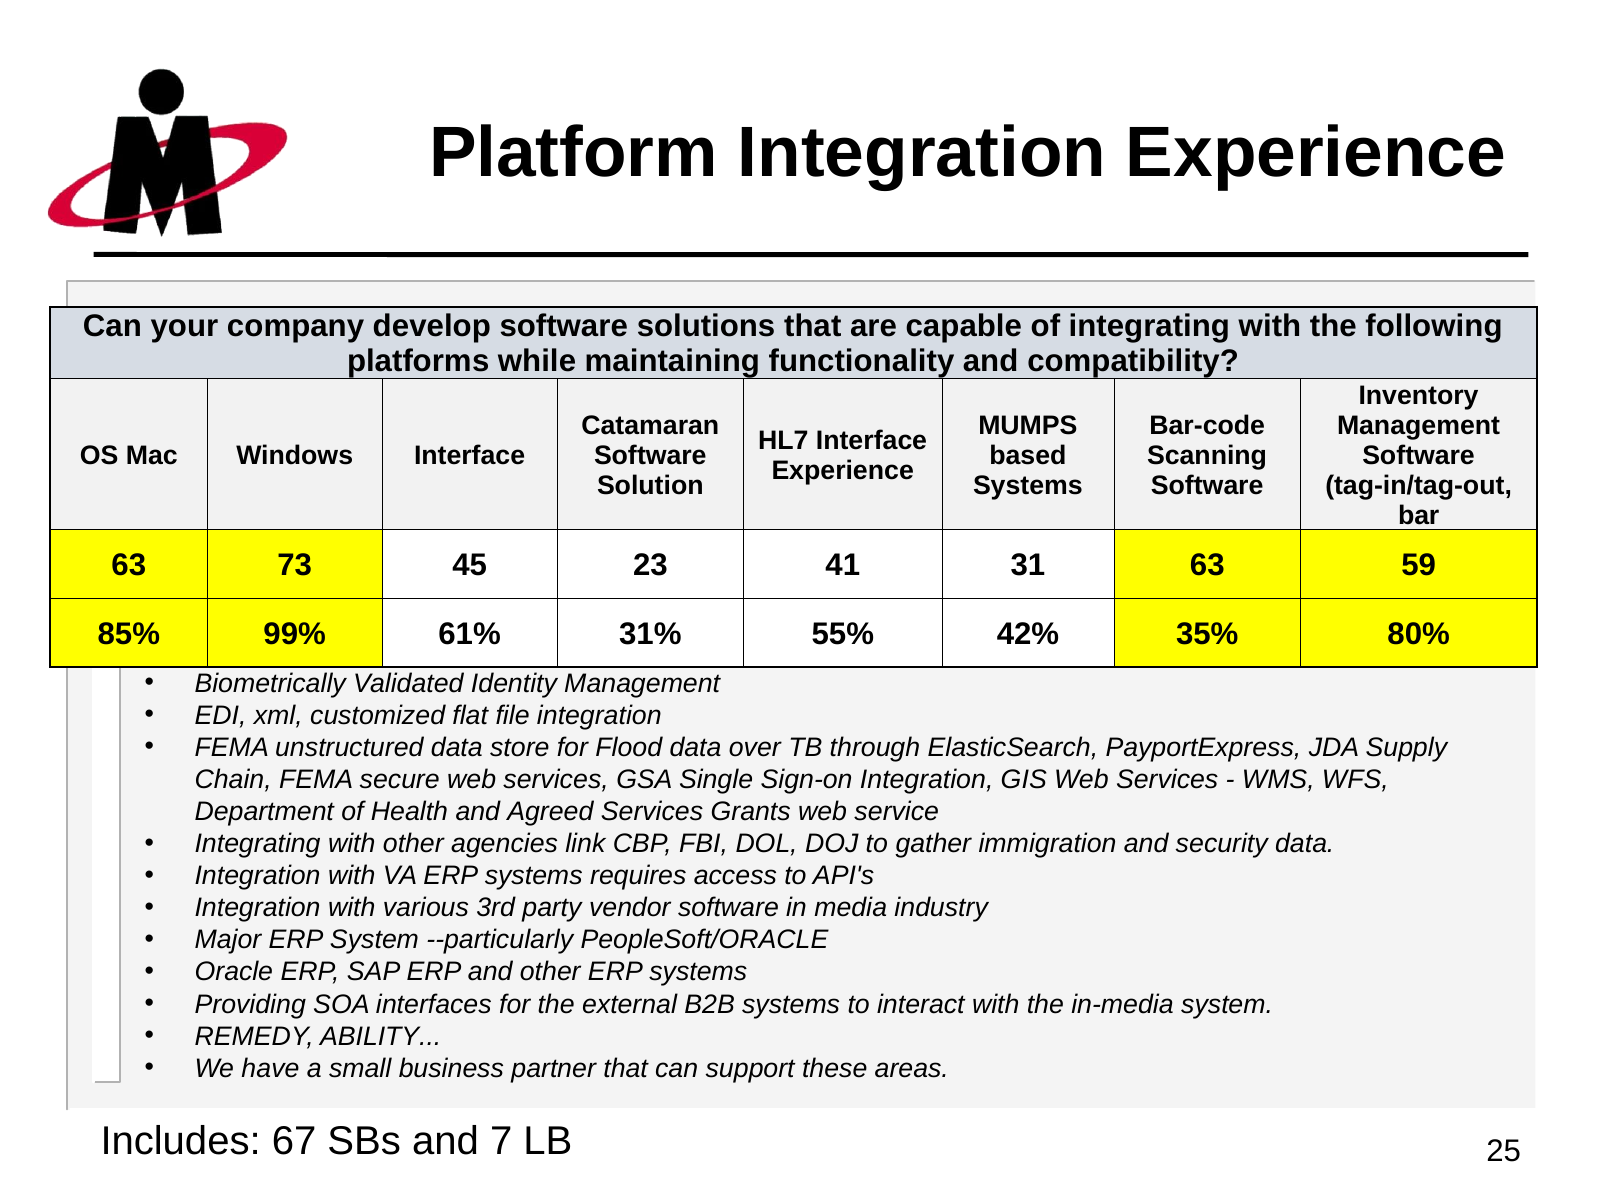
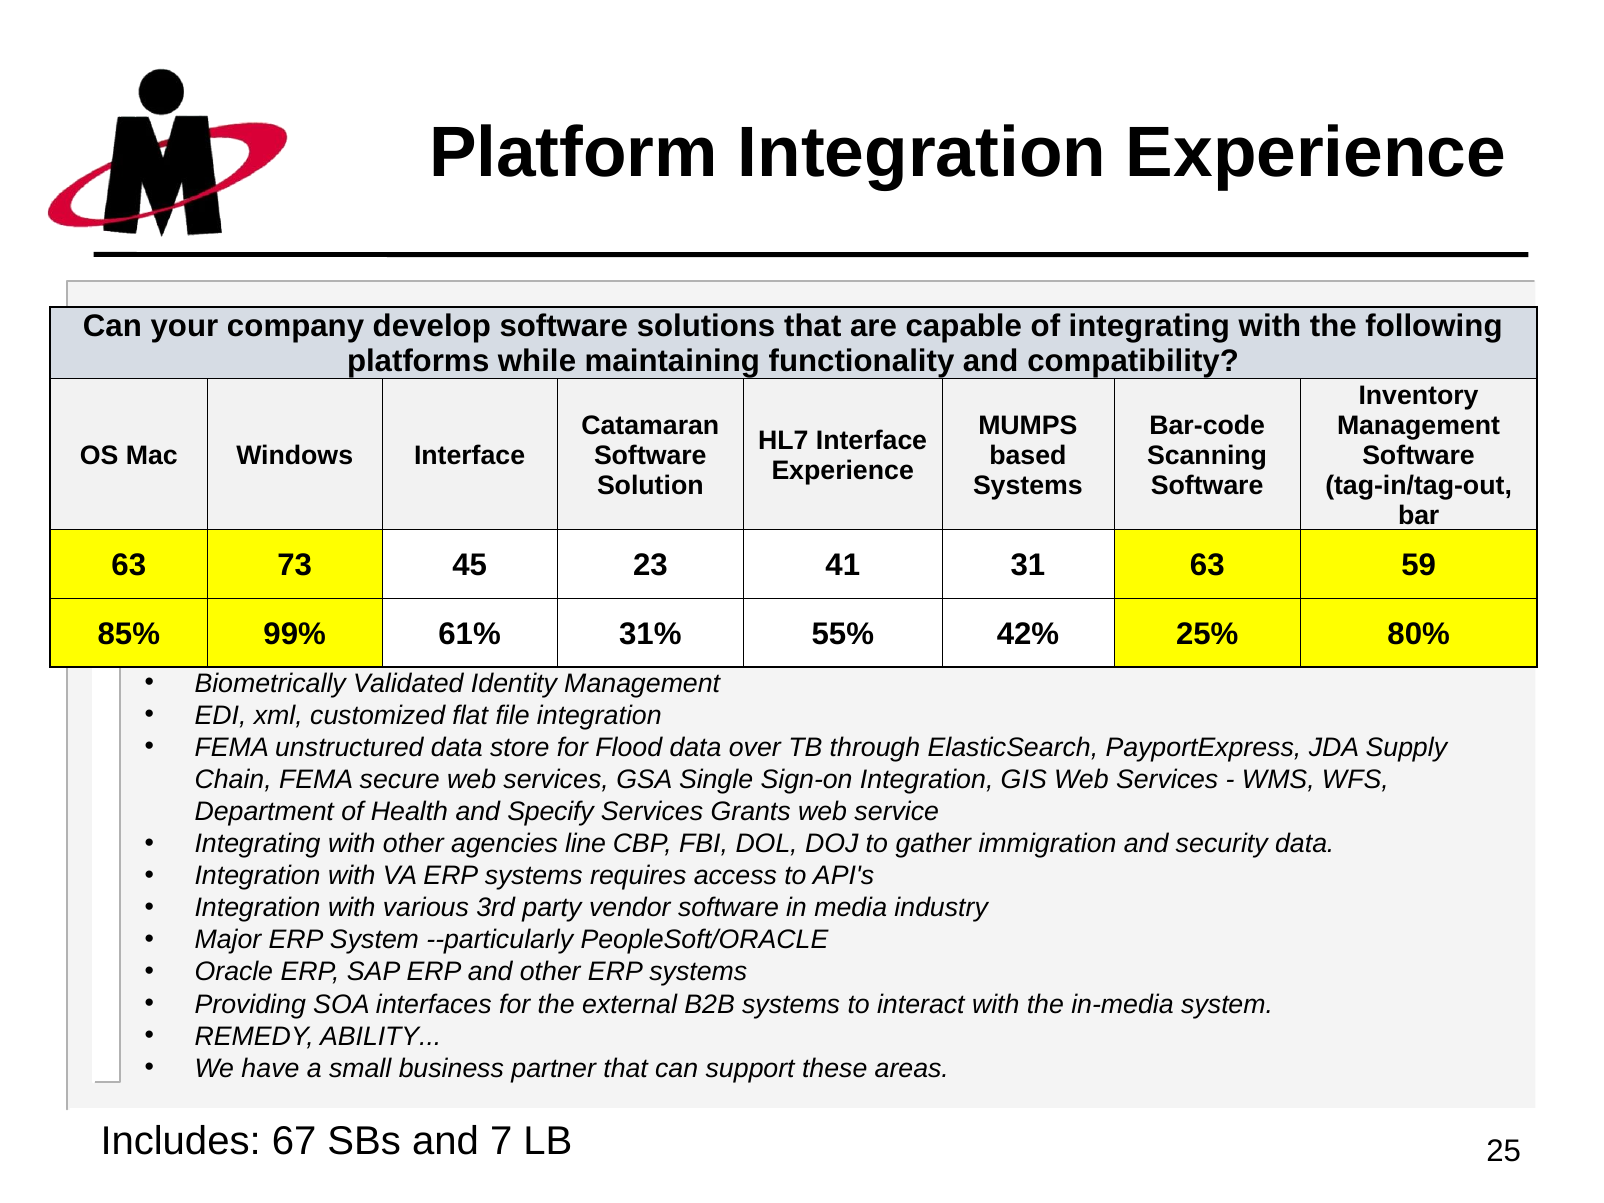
35%: 35% -> 25% (1207, 634)
Agreed: Agreed -> Specify (550, 812)
link: link -> line (586, 844)
